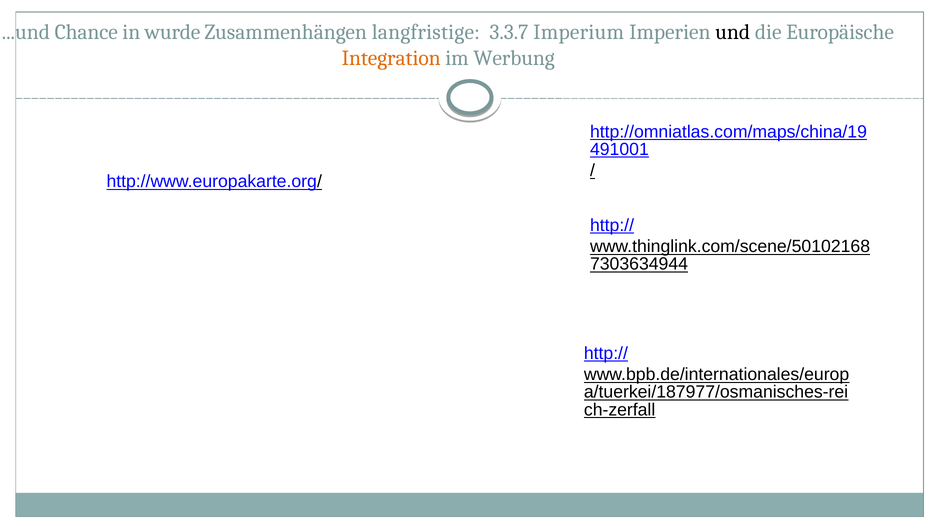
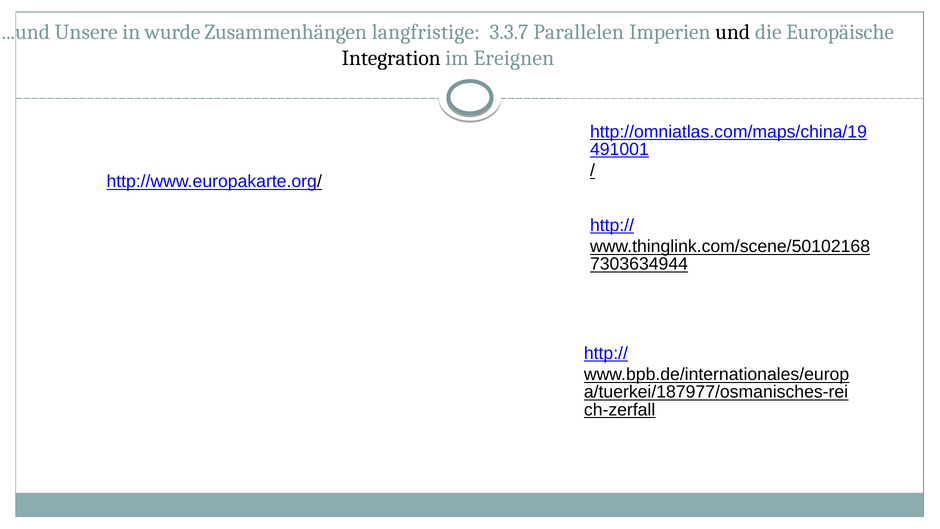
Chance: Chance -> Unsere (86, 32)
Imperium: Imperium -> Parallelen (579, 32)
Integration colour: orange -> black (391, 58)
Werbung: Werbung -> Ereignen (514, 58)
